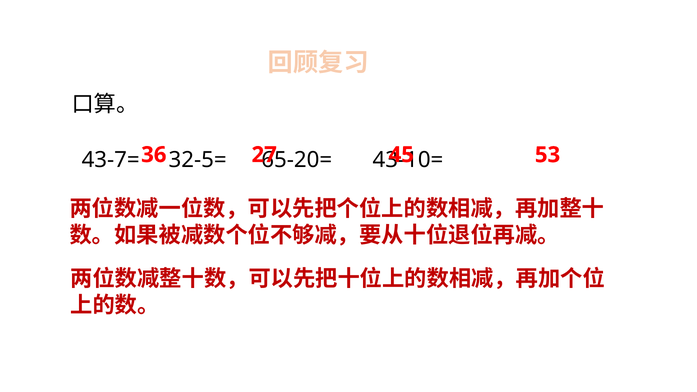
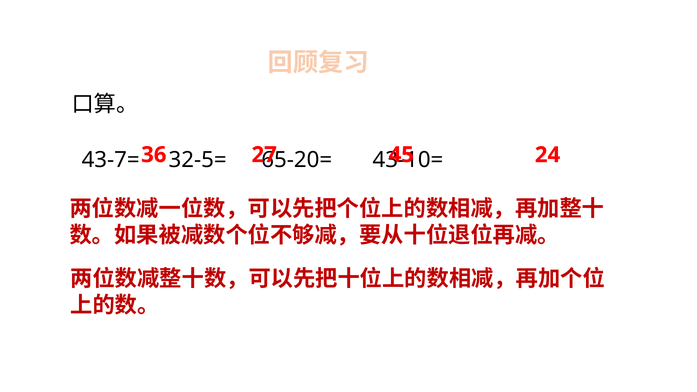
53: 53 -> 24 (548, 155)
